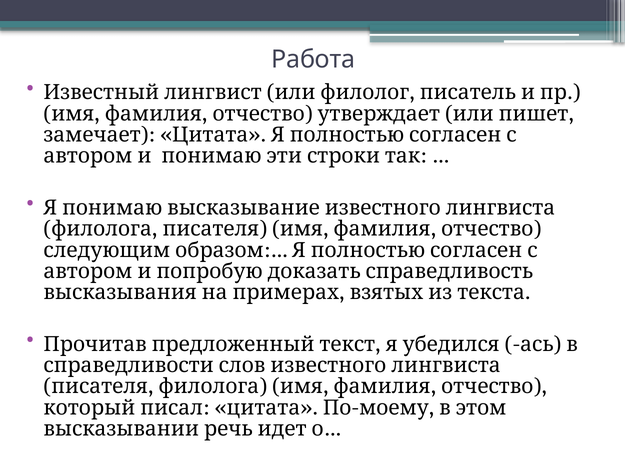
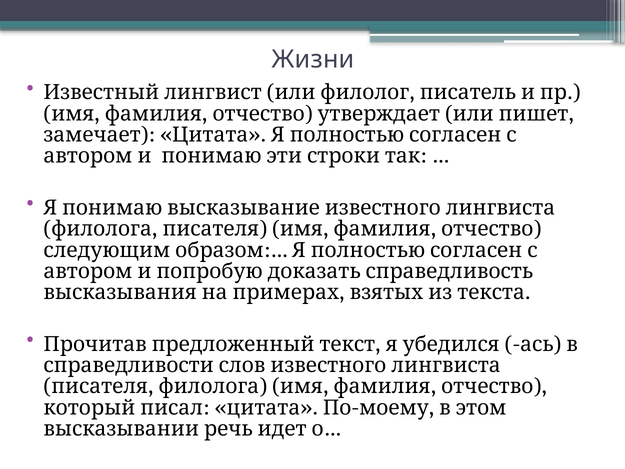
Работа: Работа -> Жизни (313, 59)
